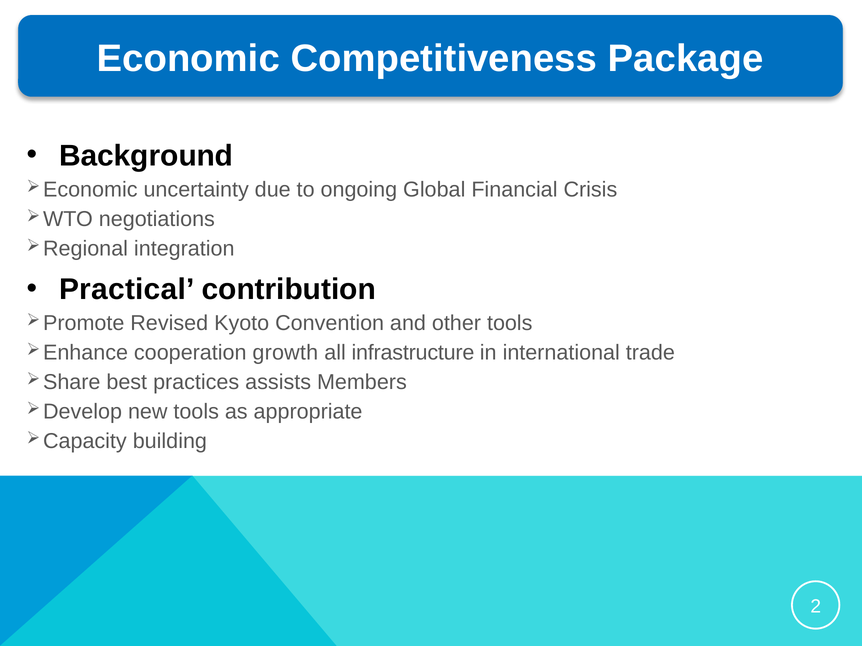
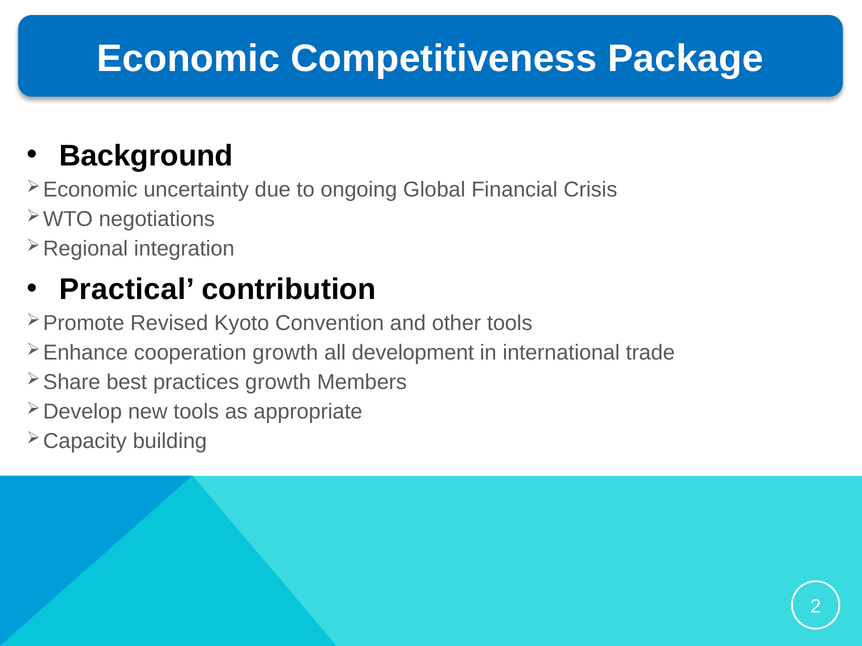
infrastructure: infrastructure -> development (413, 353)
practices assists: assists -> growth (278, 382)
